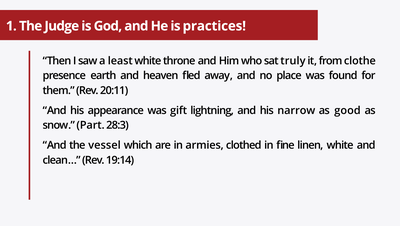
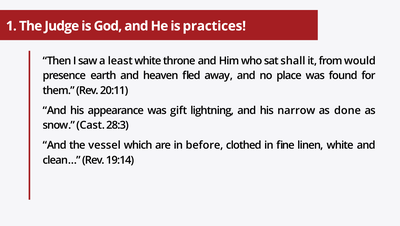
truly: truly -> shall (293, 61)
clothe: clothe -> would (360, 61)
good: good -> done (348, 110)
Part: Part -> Cast (91, 125)
armies: armies -> before (204, 145)
